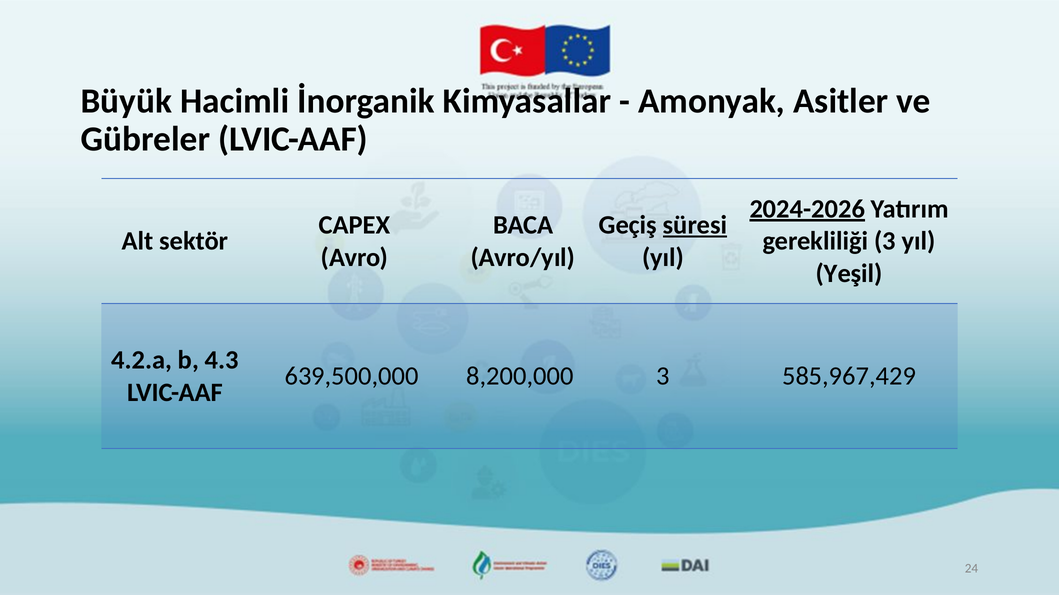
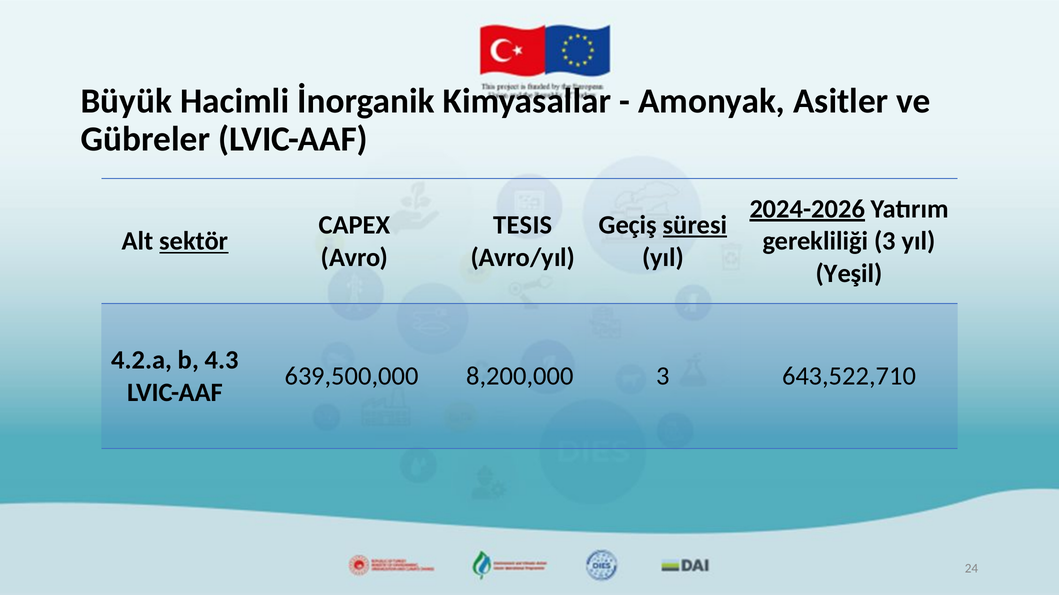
BACA: BACA -> TESIS (523, 225)
sektör underline: none -> present (194, 241)
585,967,429: 585,967,429 -> 643,522,710 (849, 377)
